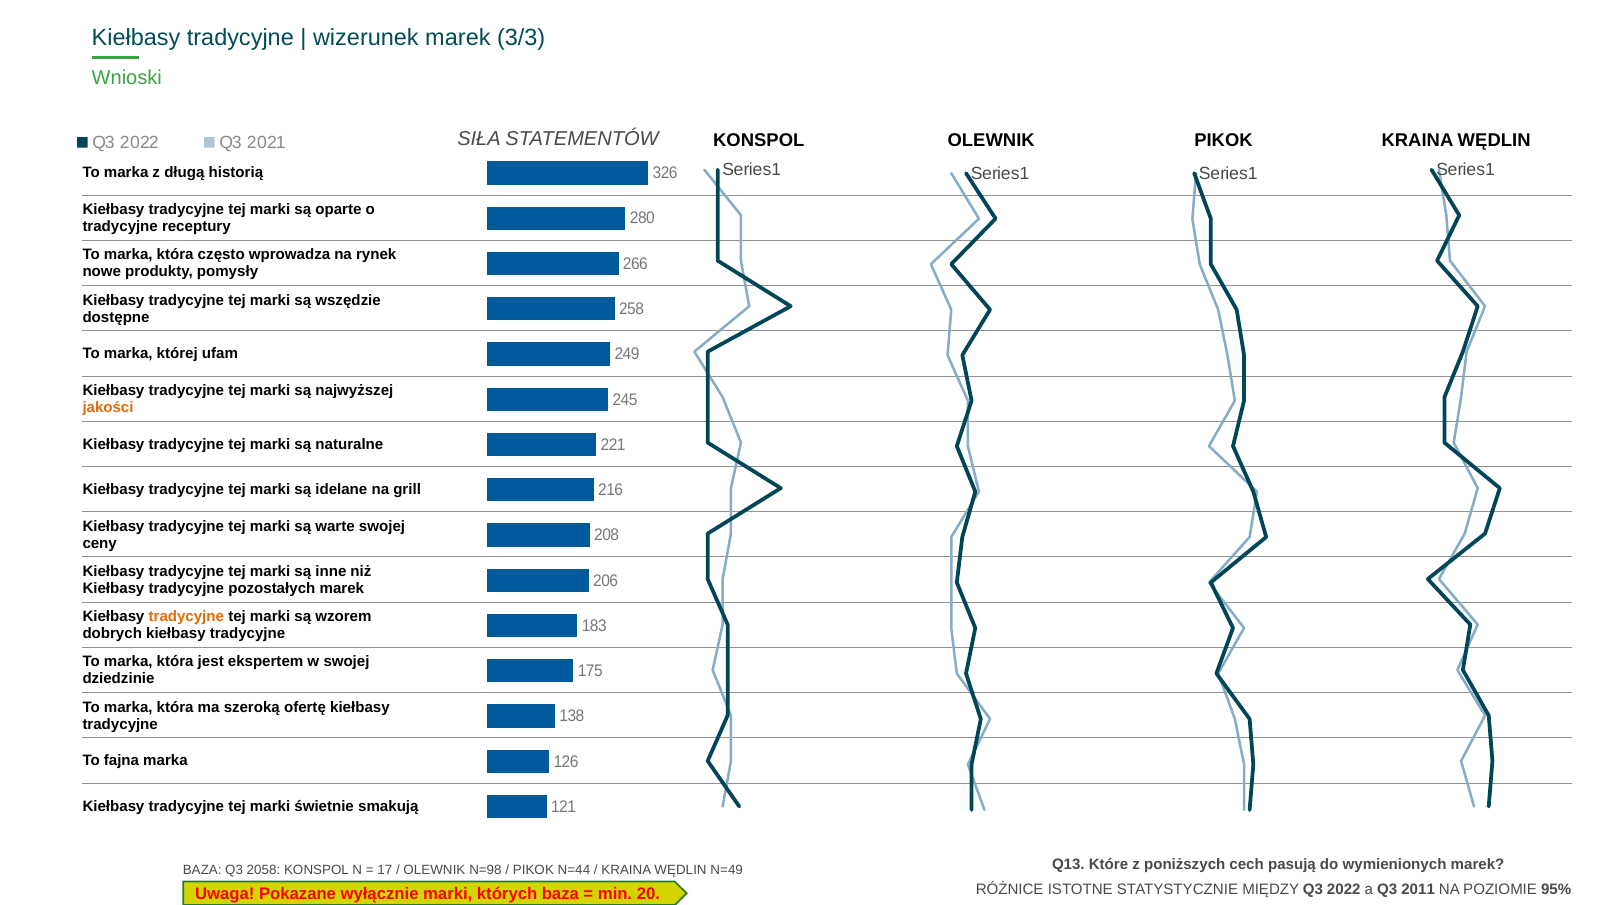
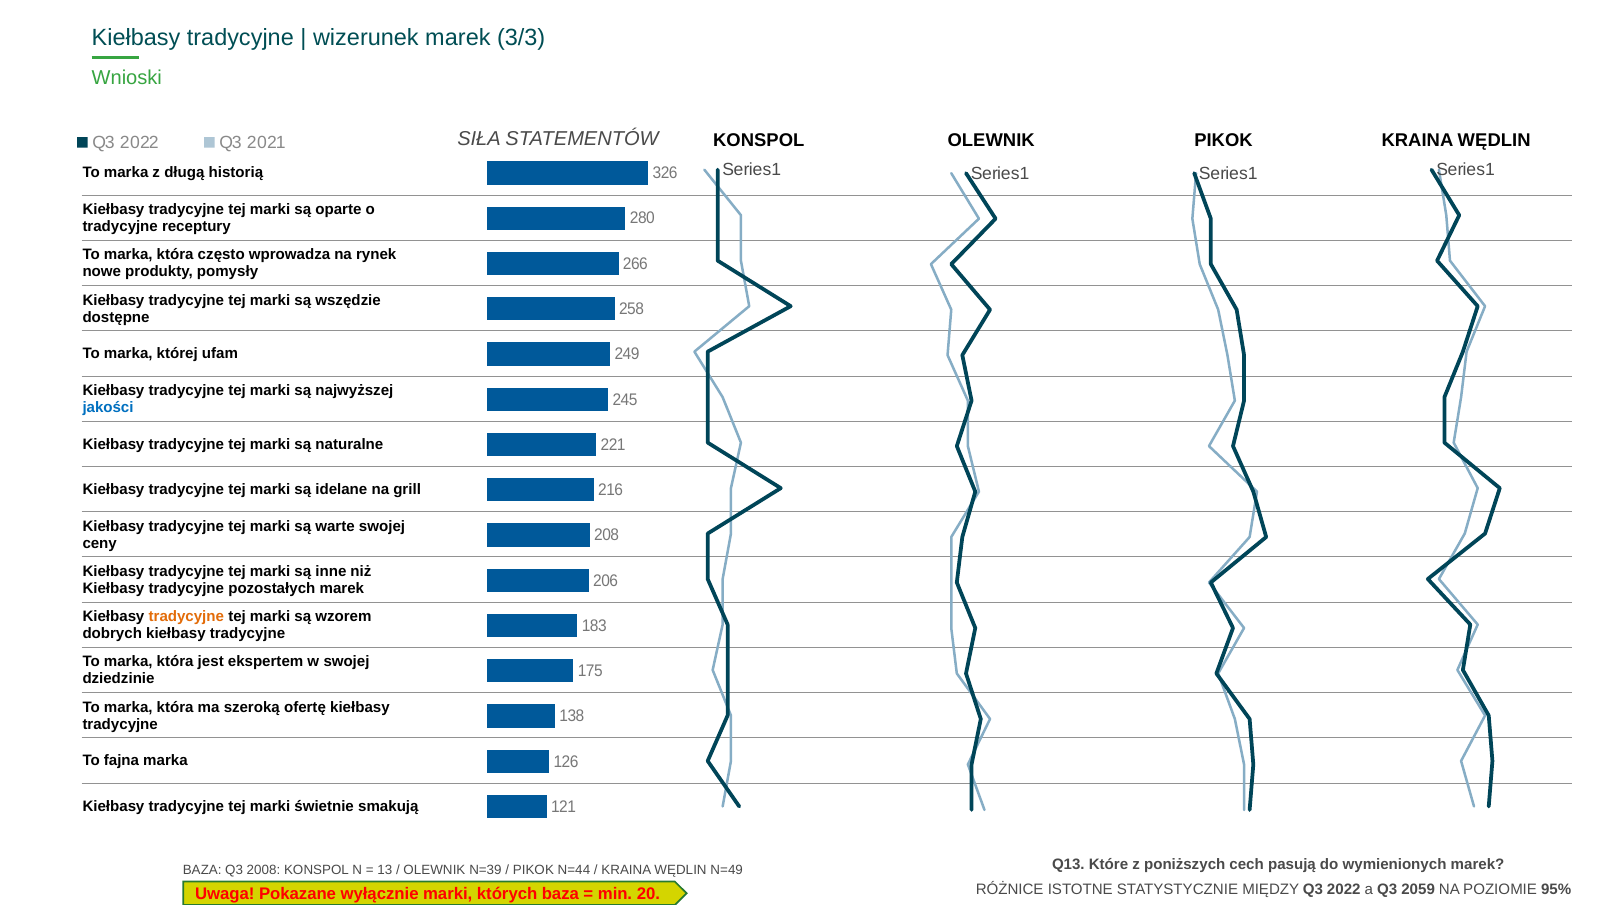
jakości colour: orange -> blue (108, 407)
2058: 2058 -> 2008 (263, 870)
17: 17 -> 13 (385, 870)
N=98: N=98 -> N=39 (485, 870)
2011: 2011 -> 2059 (1418, 889)
